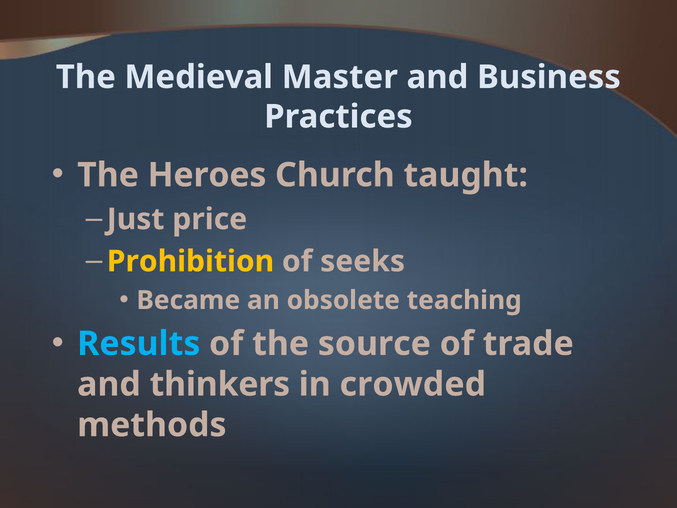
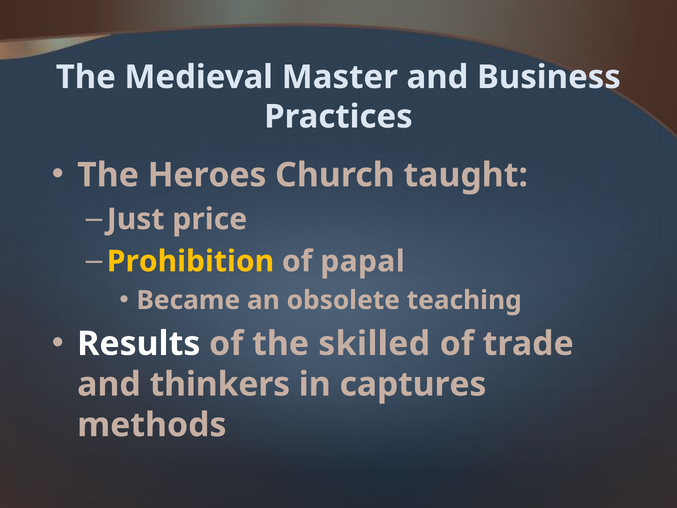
seeks: seeks -> papal (362, 261)
Results colour: light blue -> white (139, 344)
source: source -> skilled (374, 344)
crowded: crowded -> captures (413, 384)
